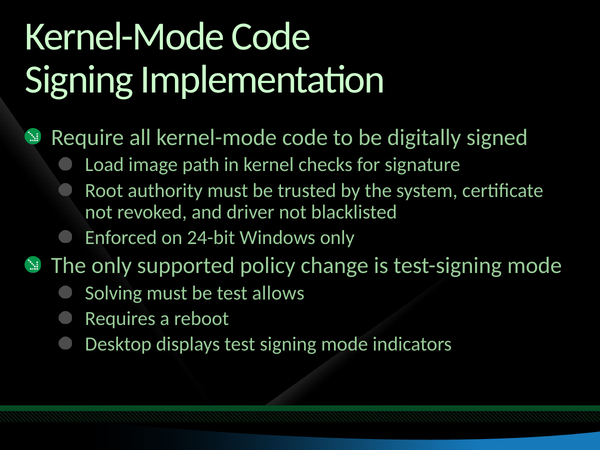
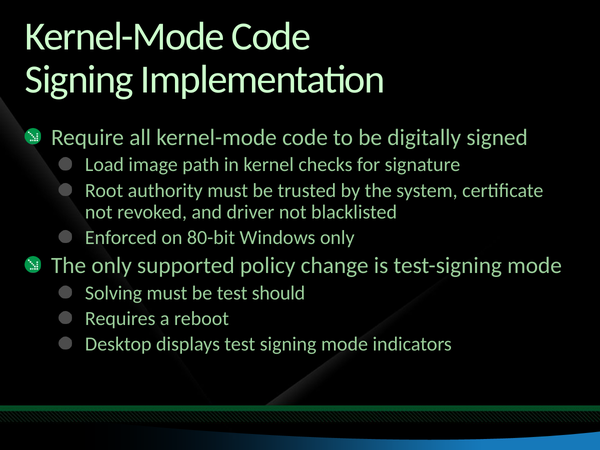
24-bit: 24-bit -> 80-bit (211, 238)
allows: allows -> should (278, 293)
